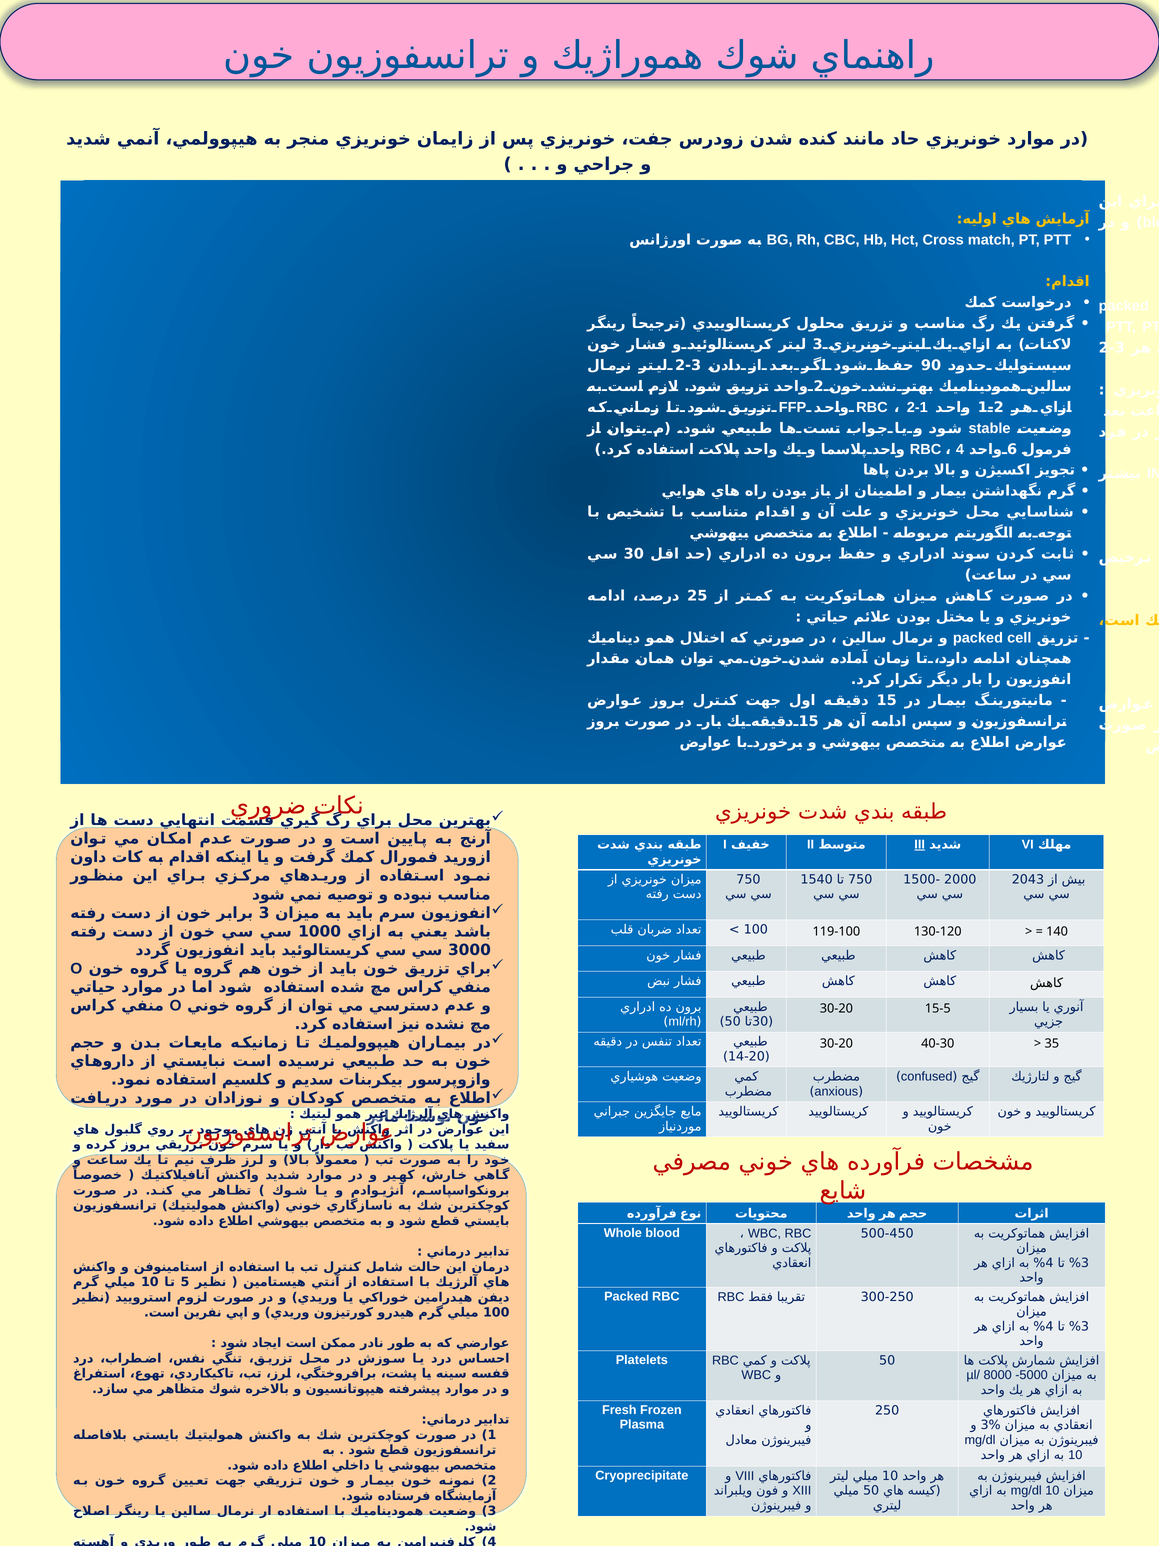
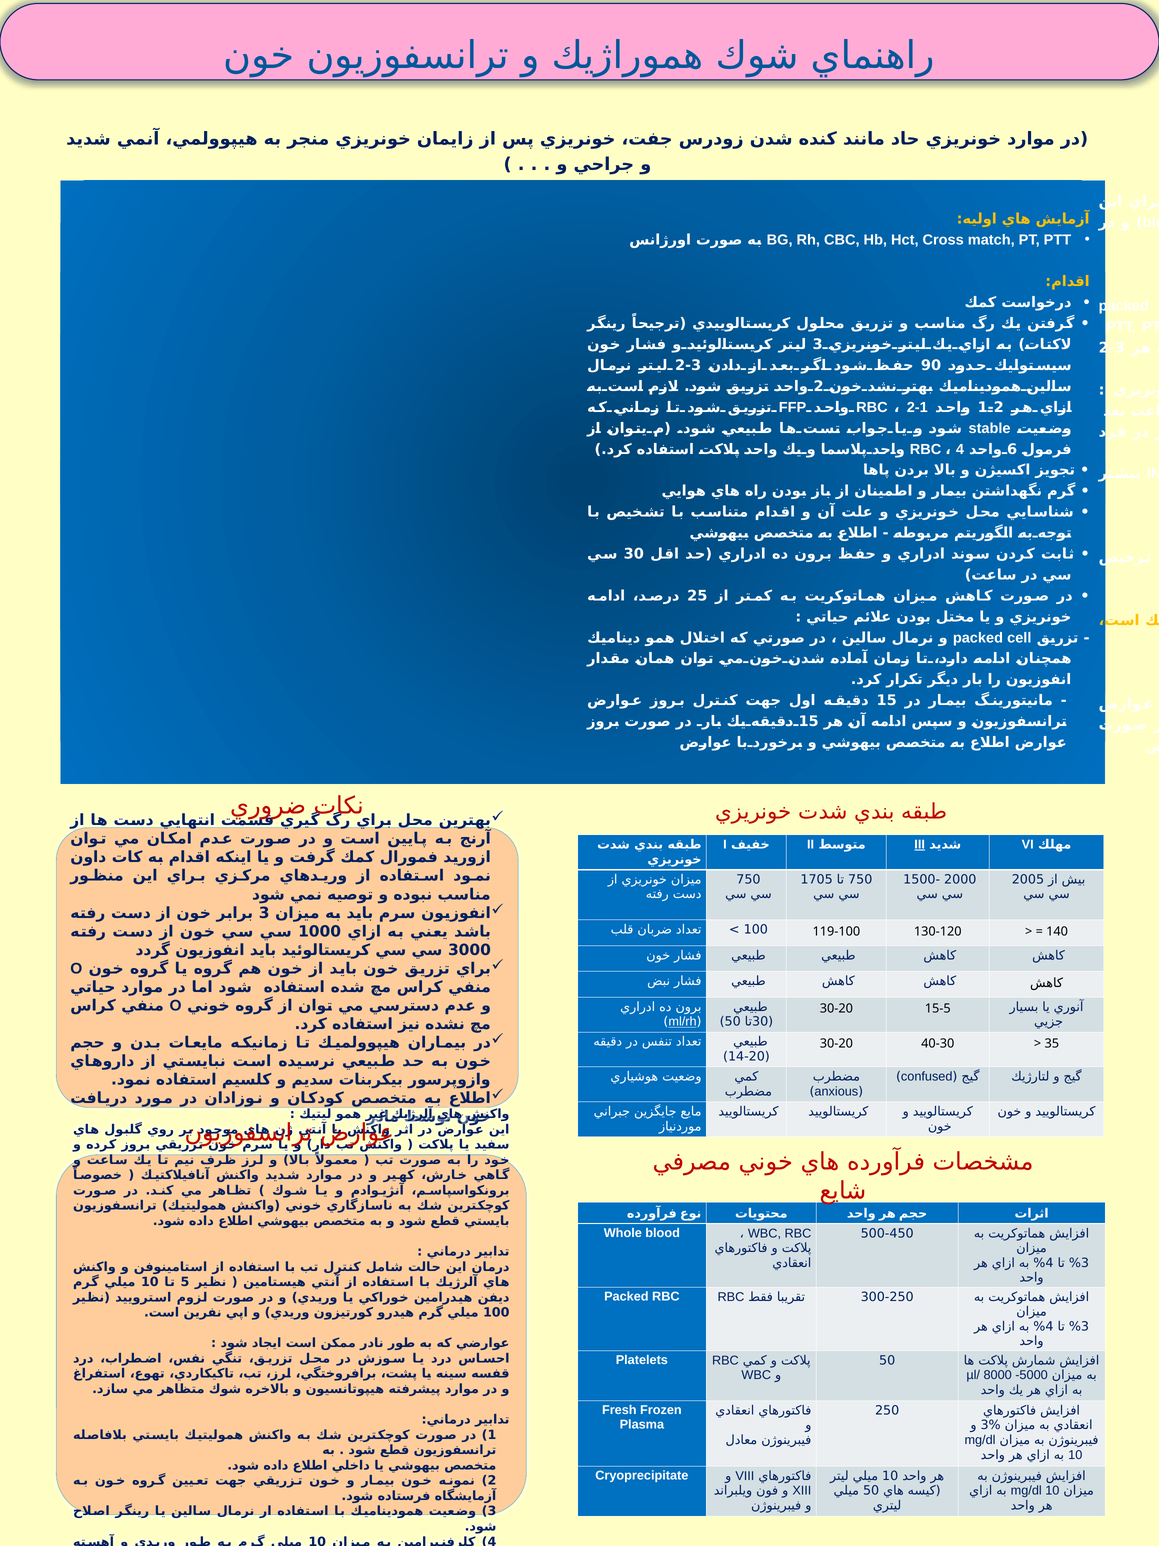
1540: 1540 -> 1705 (817, 879)
2043: 2043 -> 2005 (1028, 879)
ml/rh underline: none -> present (683, 1021)
